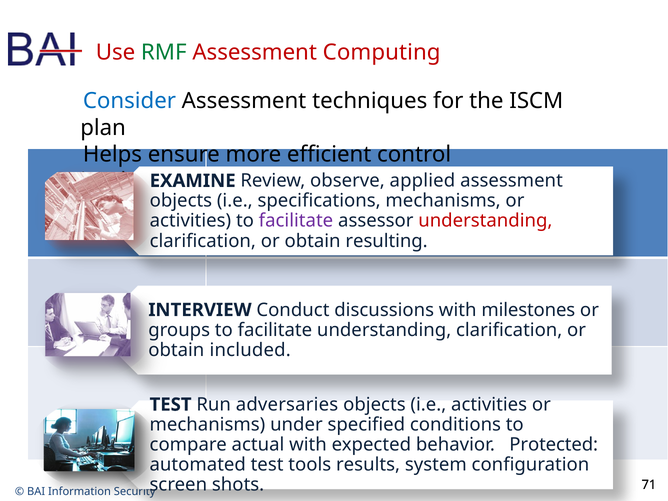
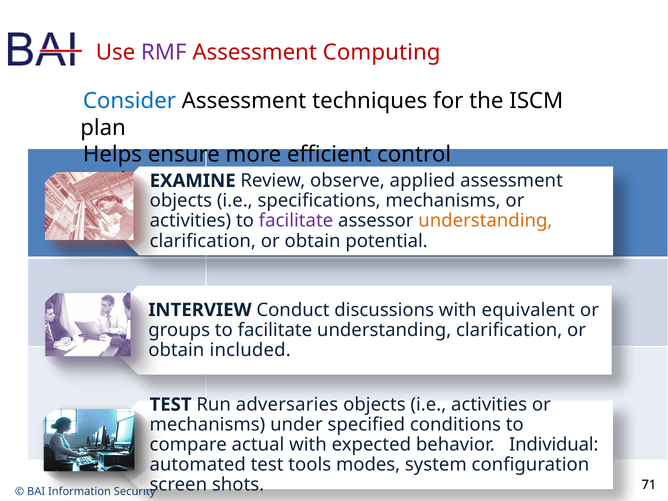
RMF colour: green -> purple (164, 52)
understanding colour: red -> orange (485, 221)
resulting: resulting -> potential (387, 241)
milestones: milestones -> equivalent (528, 310)
Protected: Protected -> Individual (554, 445)
results: results -> modes (368, 465)
